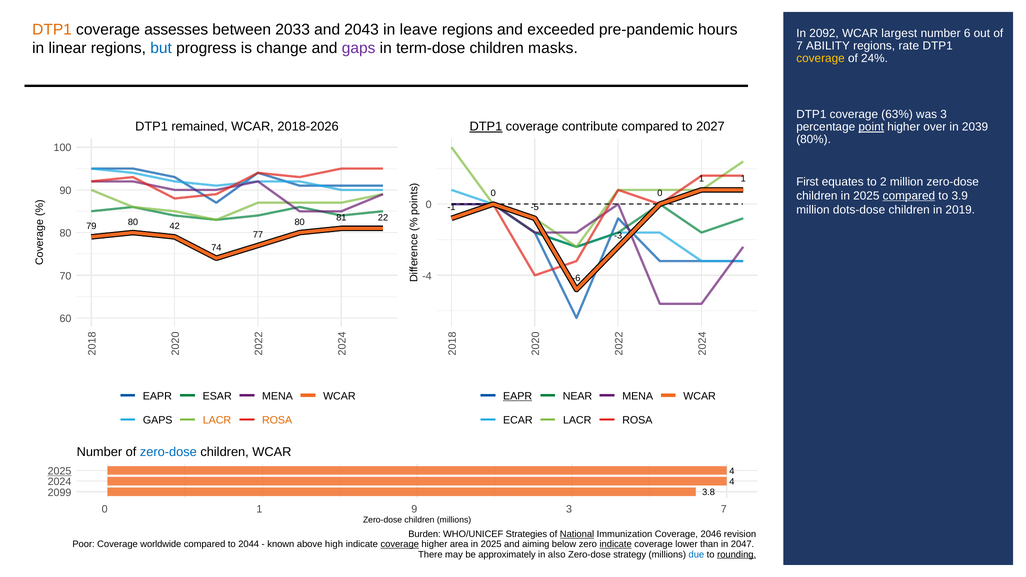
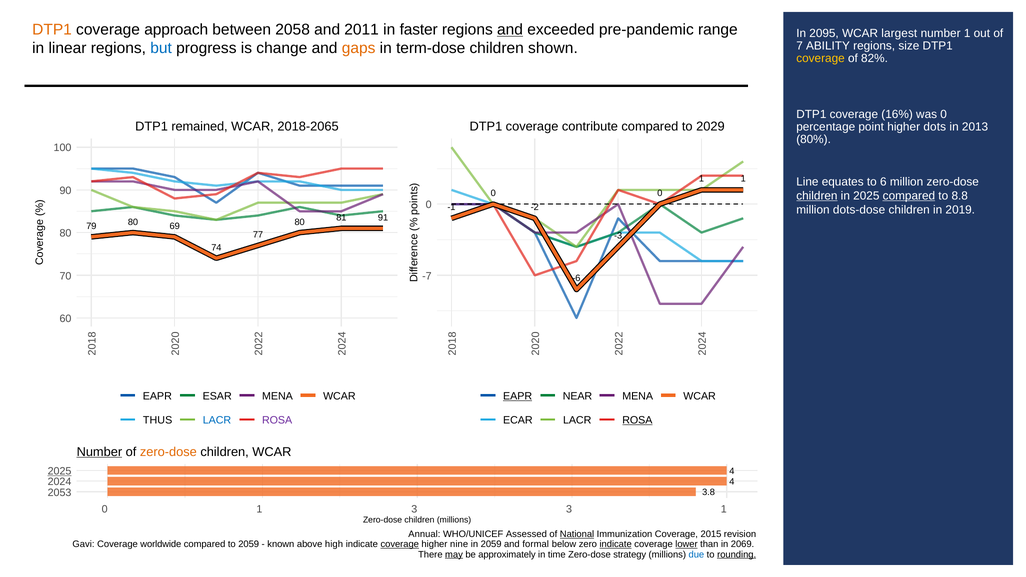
assesses: assesses -> approach (176, 30)
2033: 2033 -> 2058 (293, 30)
2043: 2043 -> 2011 (362, 30)
leave: leave -> faster (419, 30)
and underline: none -> present (510, 30)
hours: hours -> range (718, 30)
2092: 2092 -> 2095 (824, 33)
number 6: 6 -> 1 (967, 33)
rate: rate -> size (909, 46)
gaps colour: purple -> orange (359, 48)
masks: masks -> shown (553, 48)
24%: 24% -> 82% (874, 59)
63%: 63% -> 16% (897, 114)
was 3: 3 -> 0 (944, 114)
2018-2026: 2018-2026 -> 2018-2065 (308, 126)
DTP1 underline: present -> none (486, 126)
2027: 2027 -> 2029 (710, 126)
point underline: present -> none (871, 127)
over: over -> dots (935, 127)
2039: 2039 -> 2013 (975, 127)
First: First -> Line (807, 182)
to 2: 2 -> 6 (883, 182)
children underline: none -> present (817, 196)
3.9: 3.9 -> 8.8 (960, 196)
-5: -5 -> -2 (535, 207)
22: 22 -> 91 (383, 218)
42: 42 -> 69 (175, 226)
-4: -4 -> -7 (427, 276)
GAPS: GAPS -> THUS (158, 420)
LACR colour: orange -> blue (217, 420)
ROSA colour: orange -> purple (277, 420)
ROSA underline: none -> present (637, 420)
Number underline: none -> present (99, 452)
zero-dose colour: blue -> orange (168, 452)
2099: 2099 -> 2053 (60, 493)
1 9: 9 -> 3 (414, 509)
3 7: 7 -> 1 (724, 509)
Burden: Burden -> Annual (424, 534)
Strategies: Strategies -> Assessed (526, 534)
2046: 2046 -> 2015 (711, 534)
Poor: Poor -> Gavi (83, 544)
to 2044: 2044 -> 2059 (249, 544)
area: area -> nine (459, 544)
2025: 2025 -> 2059 (491, 544)
aiming: aiming -> formal (536, 544)
lower underline: none -> present (687, 544)
2047: 2047 -> 2069 (743, 544)
may underline: none -> present (454, 555)
also: also -> time (557, 555)
